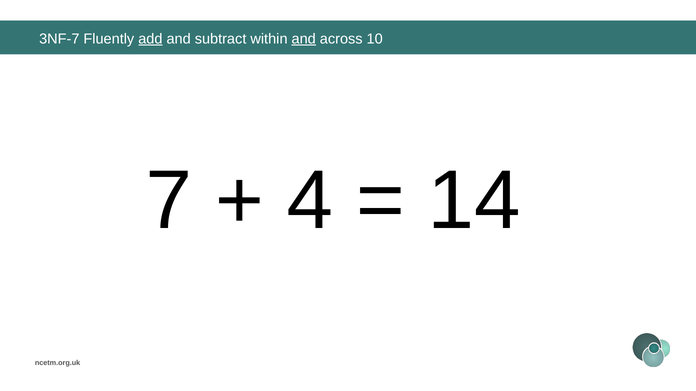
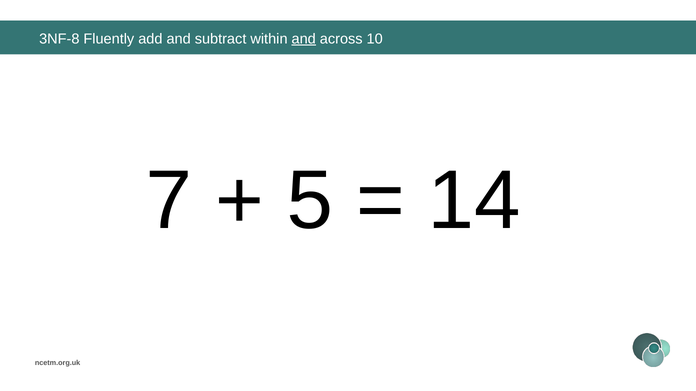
3NF-7: 3NF-7 -> 3NF-8 (59, 39)
add underline: present -> none (150, 39)
4: 4 -> 5 (310, 201)
